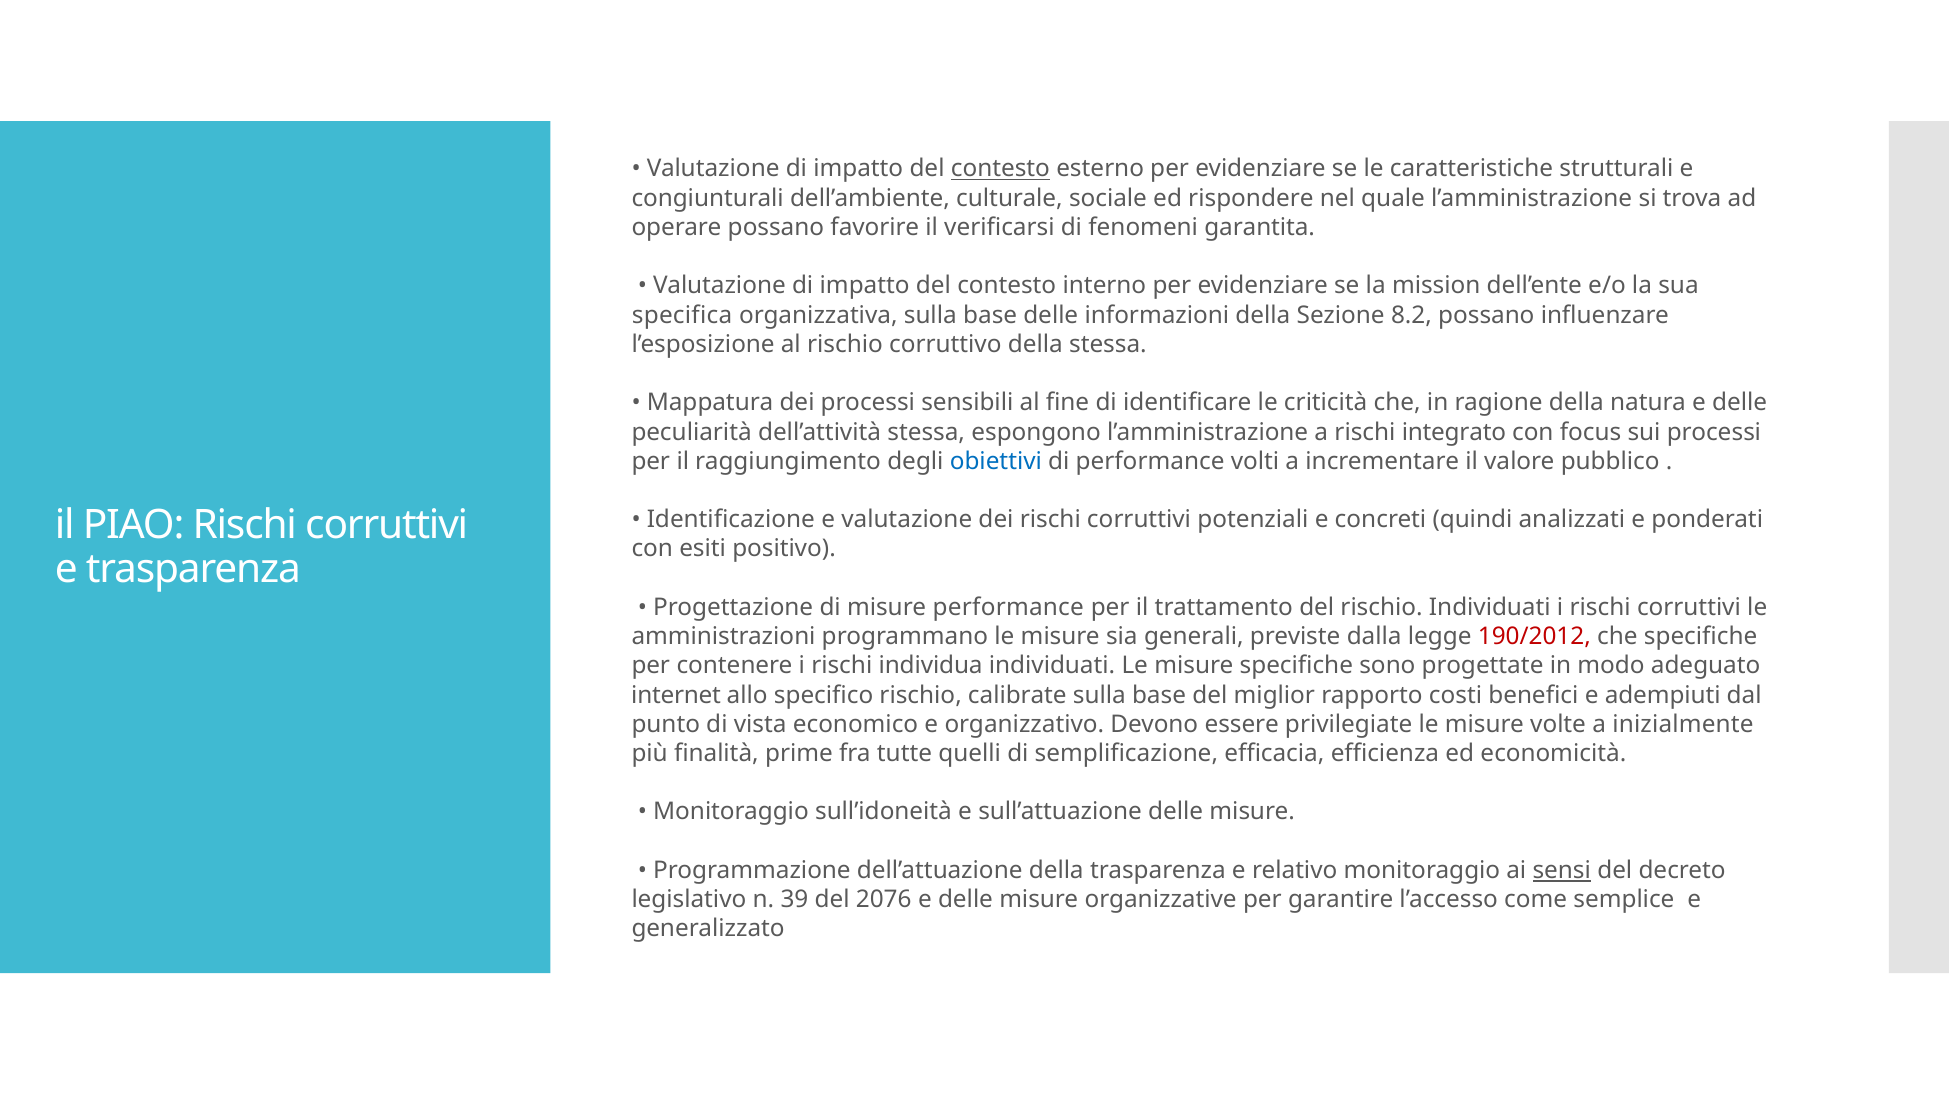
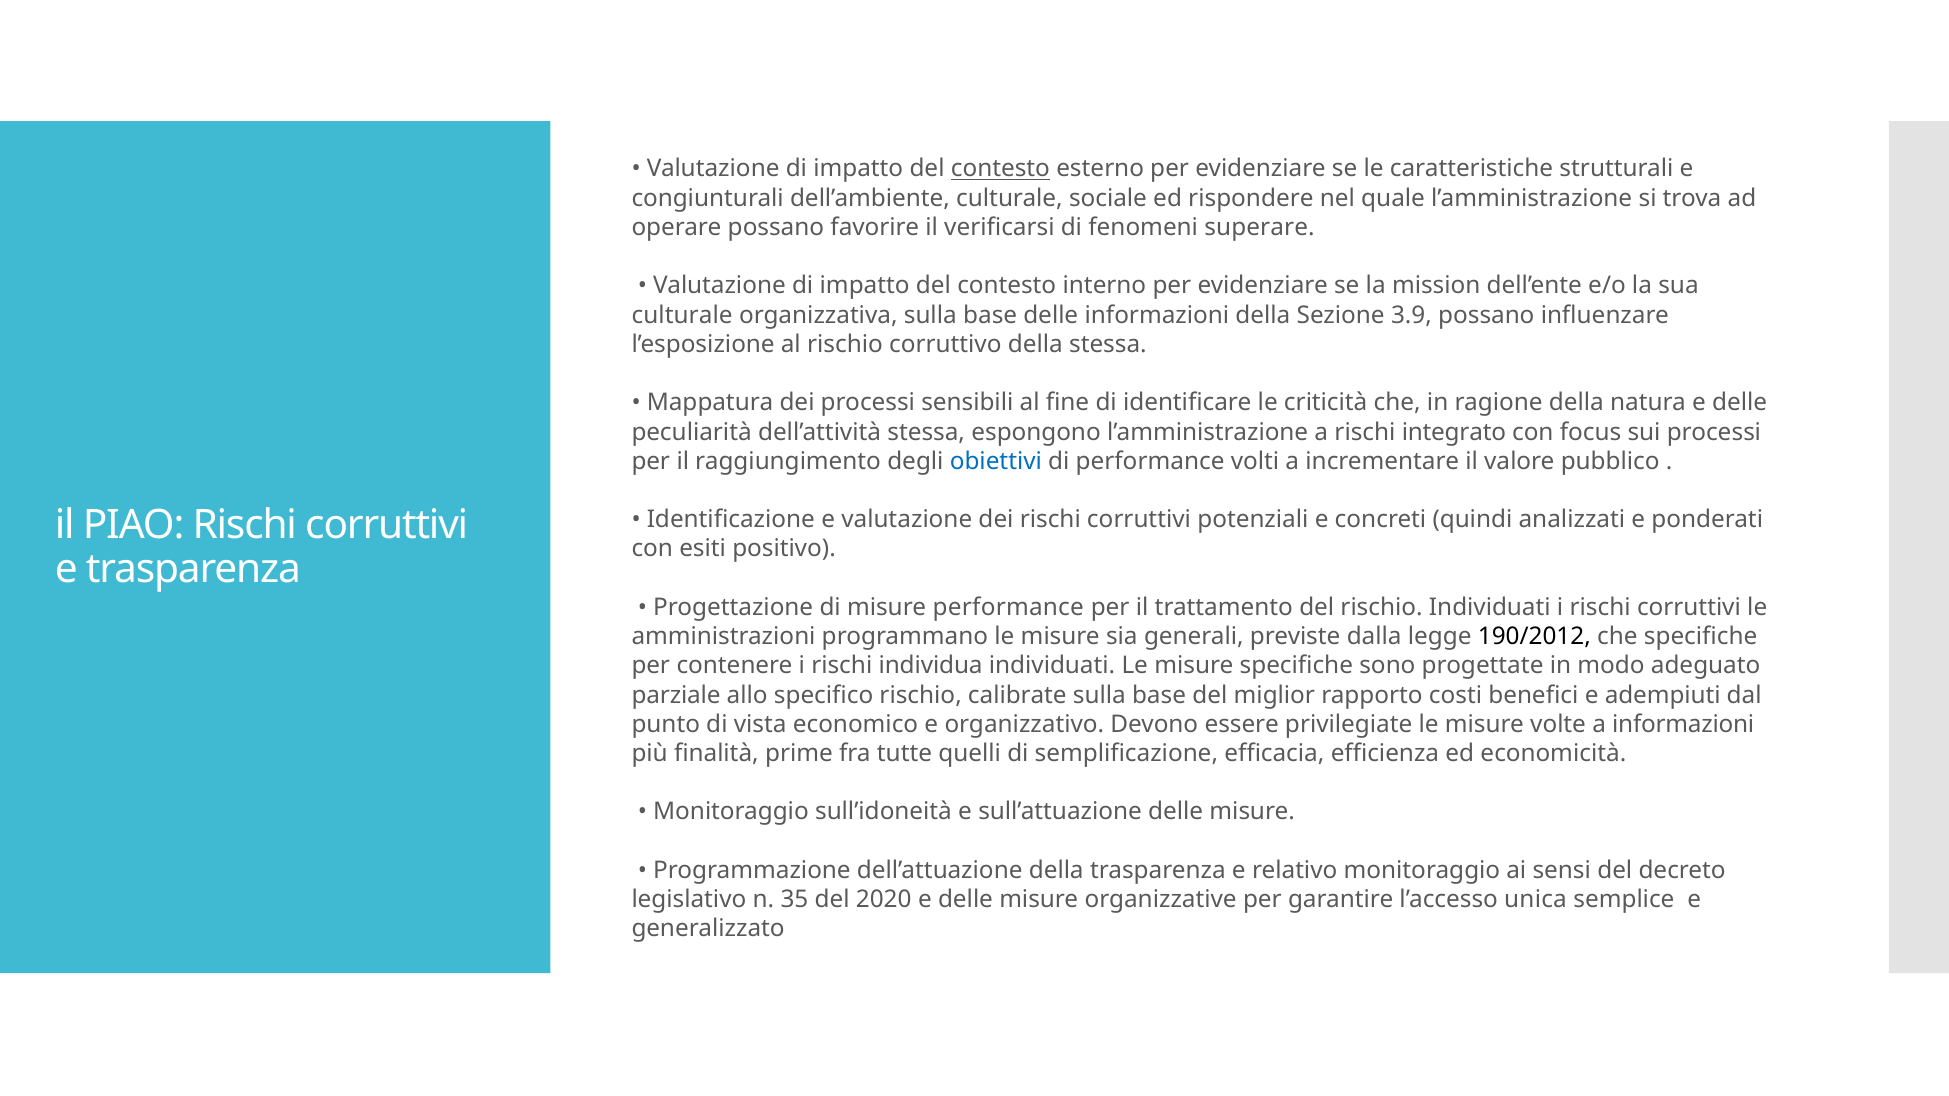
garantita: garantita -> superare (1260, 227)
specifica: specifica -> culturale (682, 315)
8.2: 8.2 -> 3.9 (1411, 315)
190/2012 colour: red -> black (1534, 637)
internet: internet -> parziale (676, 695)
a inizialmente: inizialmente -> informazioni (1683, 724)
sensi underline: present -> none (1562, 871)
39: 39 -> 35 (794, 900)
2076: 2076 -> 2020 (884, 900)
come: come -> unica (1536, 900)
